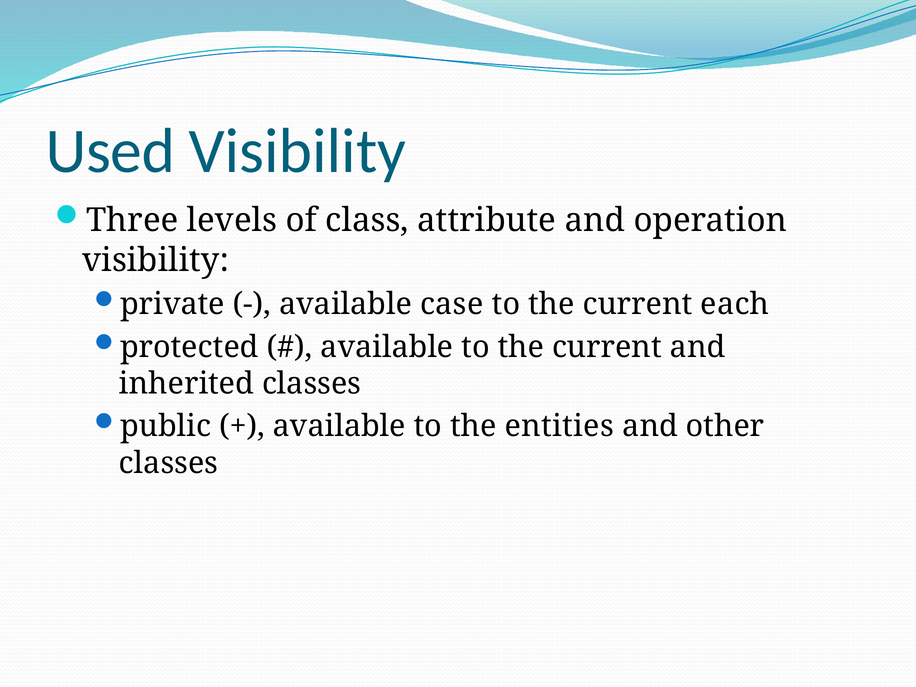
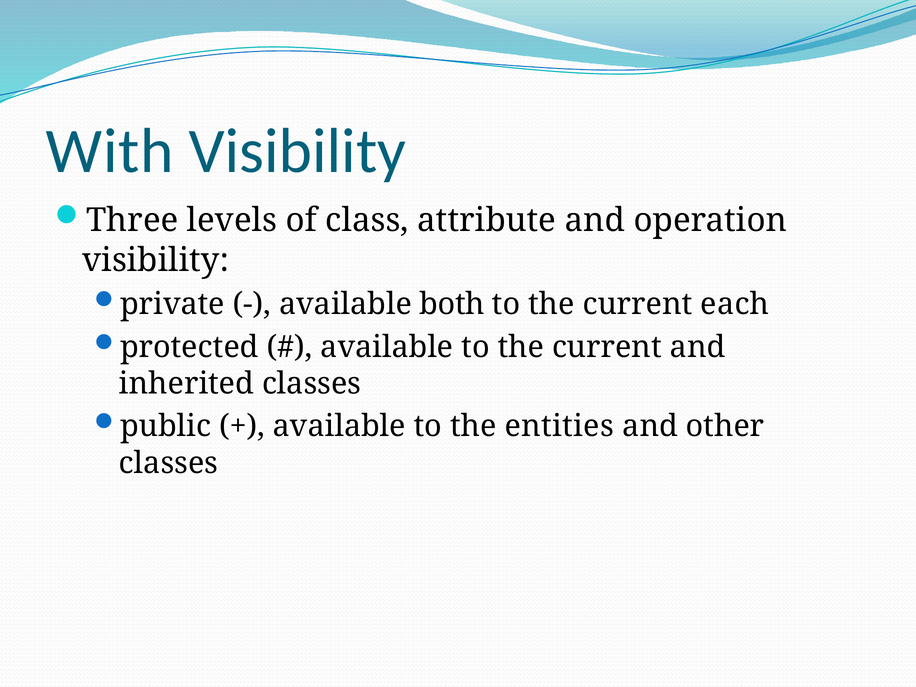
Used: Used -> With (110, 151)
case: case -> both (452, 304)
